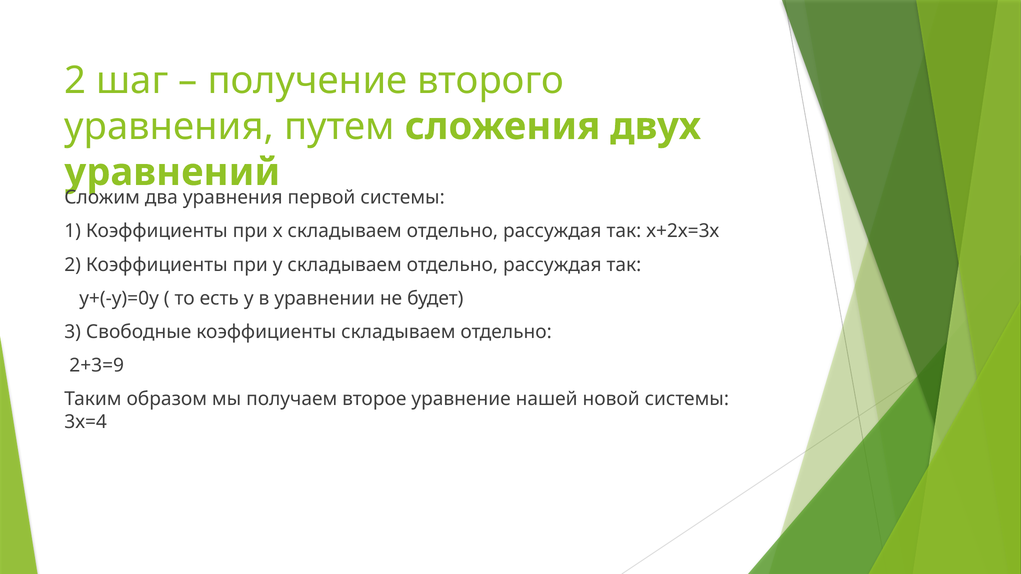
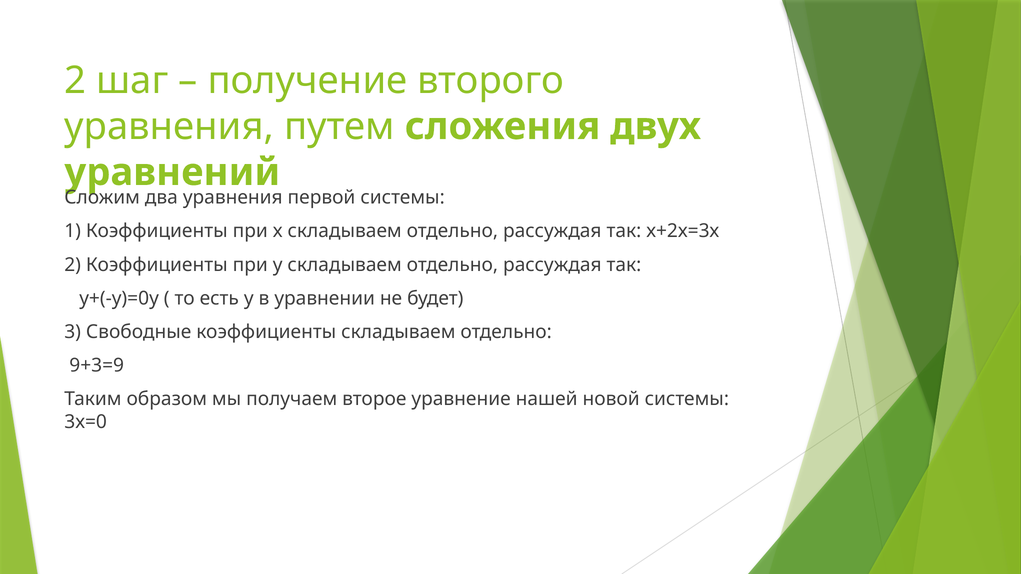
2+3=9: 2+3=9 -> 9+3=9 (97, 366)
3х=4: 3х=4 -> 3х=0 (86, 422)
